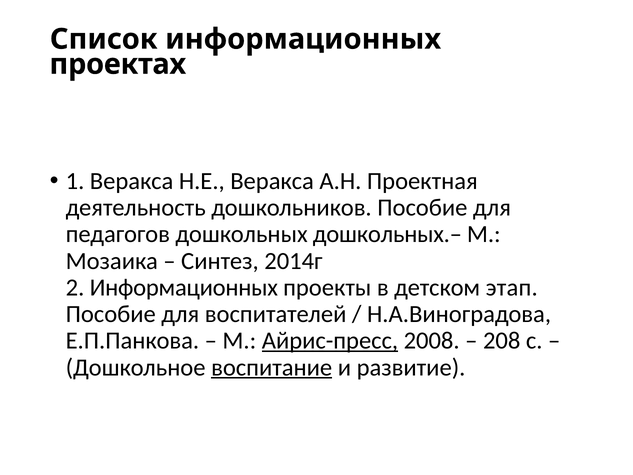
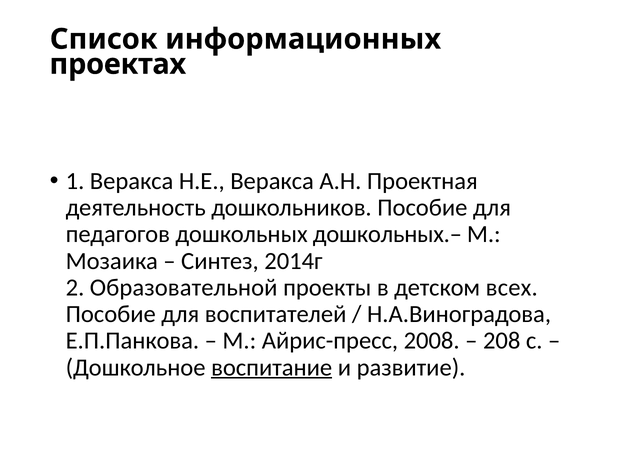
2 Информационных: Информационных -> Образовательной (184, 287)
этап: этап -> всех (512, 287)
Айрис-пресс underline: present -> none (330, 341)
